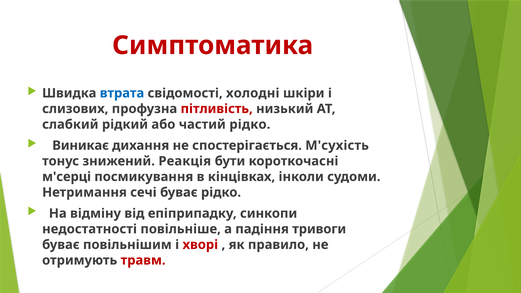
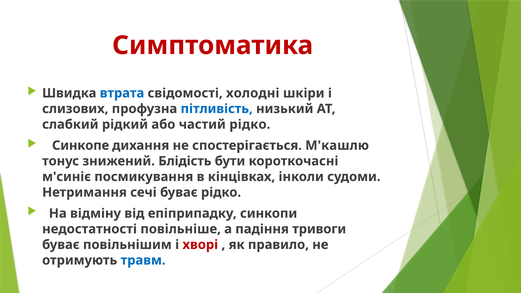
пітливість colour: red -> blue (217, 109)
Виникає: Виникає -> Синкопе (81, 145)
М'сухість: М'сухість -> М'кашлю (337, 145)
Реакція: Реакція -> Блідість (185, 161)
м'серці: м'серці -> м'синіє (67, 177)
травм colour: red -> blue (143, 260)
